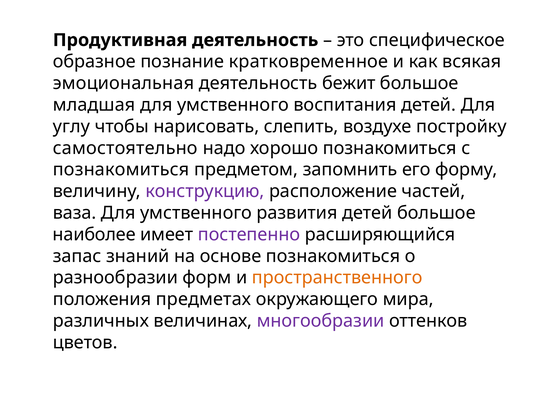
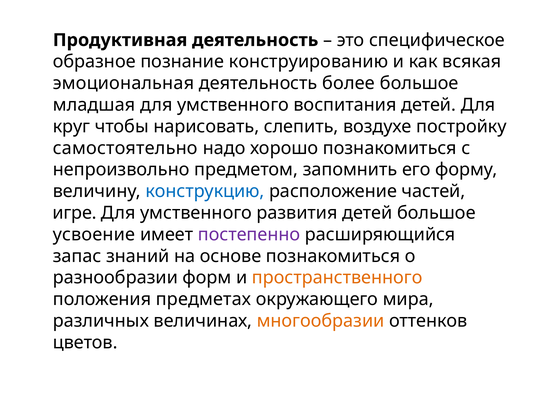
кратковременное: кратковременное -> конструированию (308, 62)
бежит: бежит -> более (349, 83)
углу: углу -> круг (71, 127)
познакомиться: познакомиться -> непроизвольно (121, 170)
конструкцию colour: purple -> blue (205, 192)
ваза: ваза -> игре (75, 213)
наиболее: наиболее -> усвоение (94, 235)
многообразии colour: purple -> orange (321, 321)
